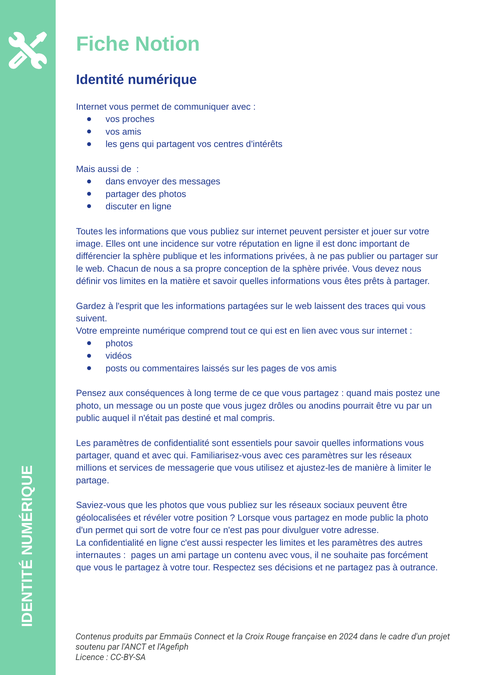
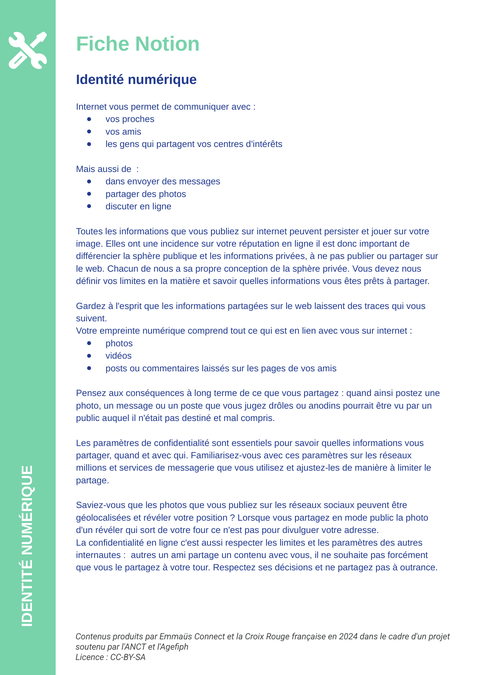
quand mais: mais -> ainsi (384, 393)
d'un permet: permet -> révéler (109, 530)
pages: pages -> autres (143, 555)
